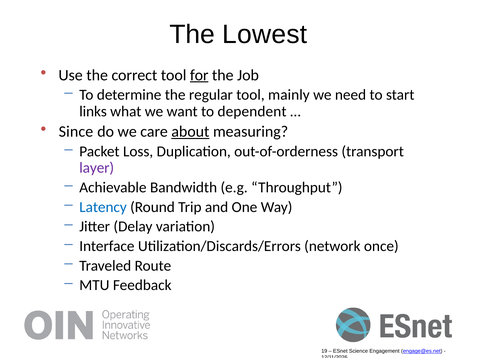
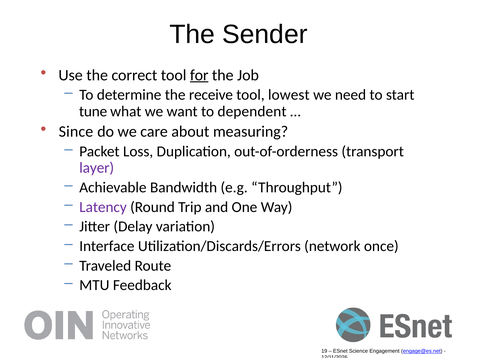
Lowest: Lowest -> Sender (265, 34)
regular: regular -> receive (211, 95)
mainly: mainly -> lowest (289, 95)
links: links -> tune (93, 111)
about underline: present -> none (190, 132)
Latency colour: blue -> purple (103, 207)
